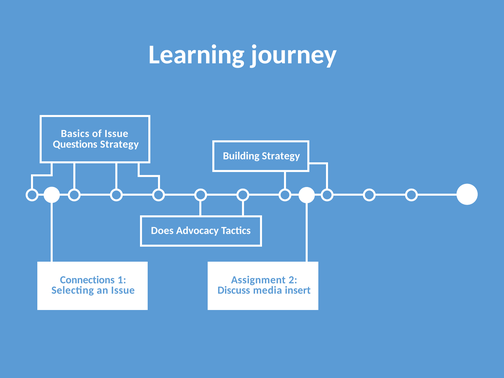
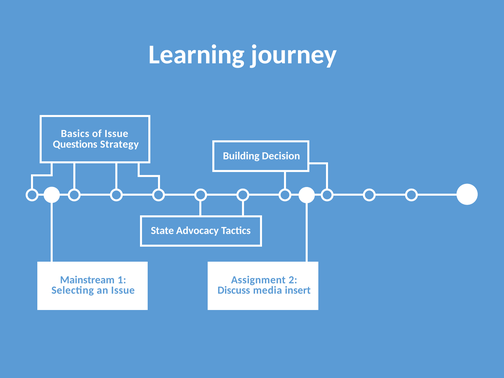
Building Strategy: Strategy -> Decision (281, 156)
Does: Does -> State (162, 231)
Connections: Connections -> Mainstream (87, 280)
